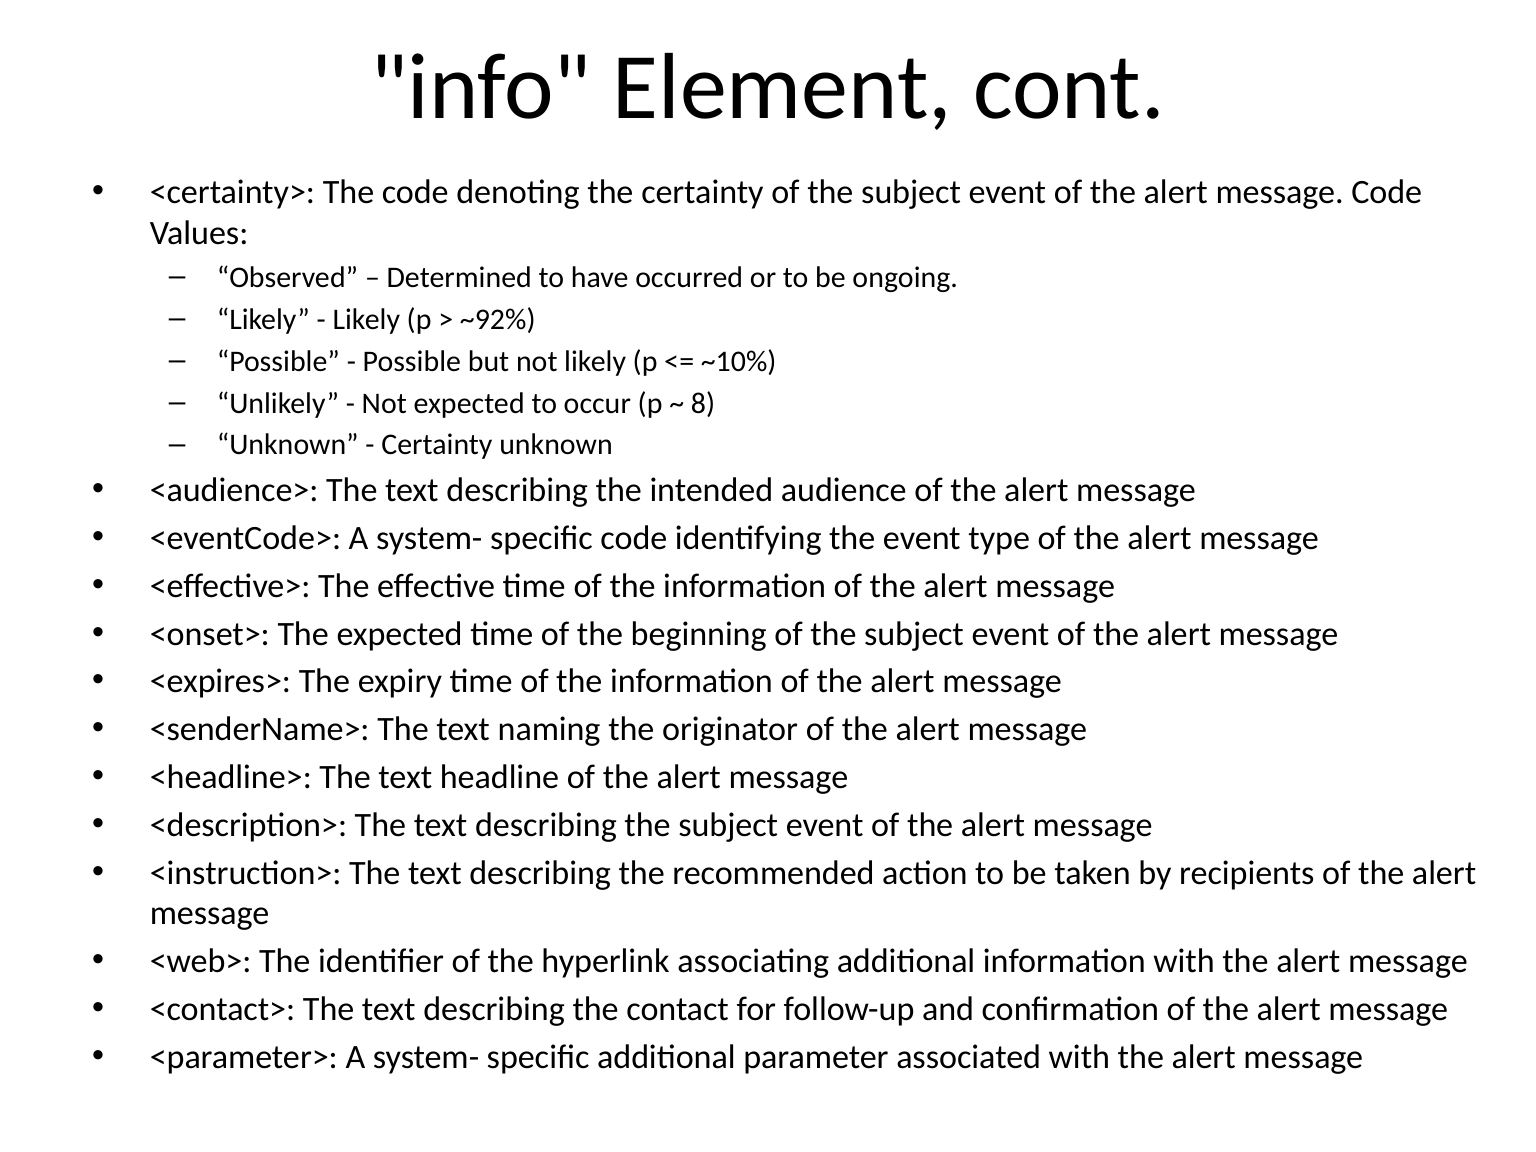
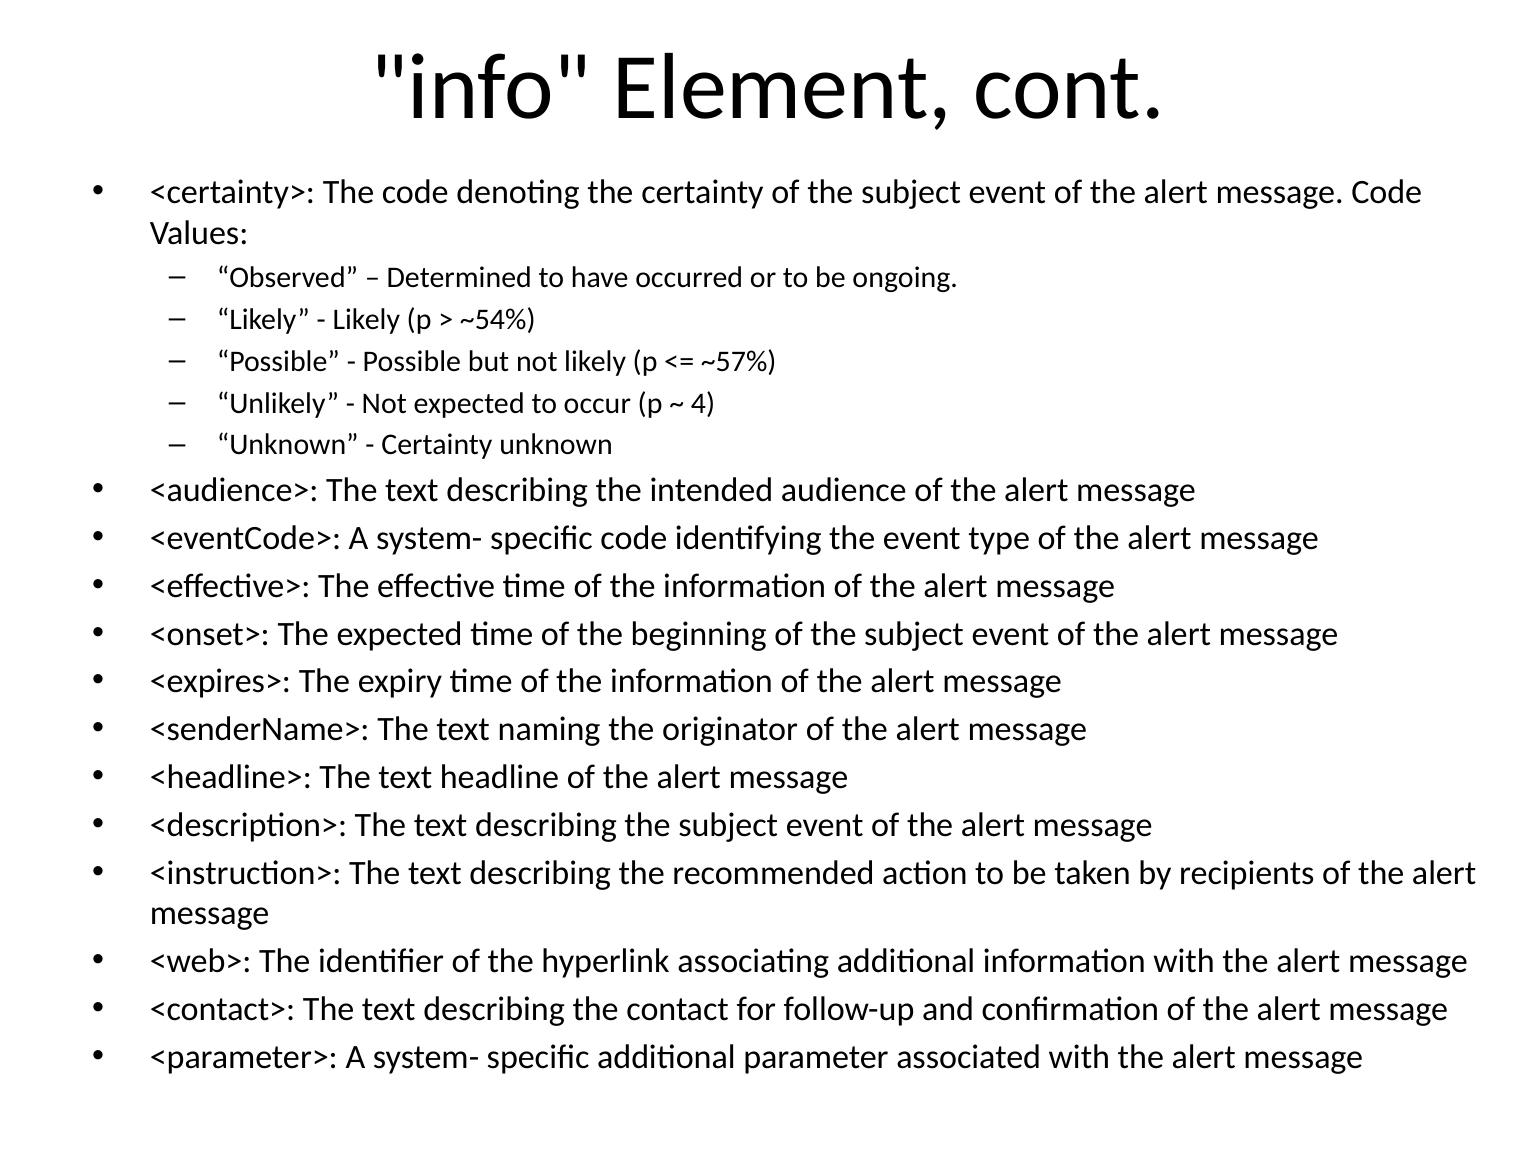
~92%: ~92% -> ~54% (498, 320)
~10%: ~10% -> ~57% (739, 361)
8: 8 -> 4 (703, 403)
